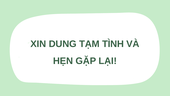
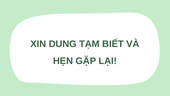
TÌNH: TÌNH -> BIẾT (113, 44)
